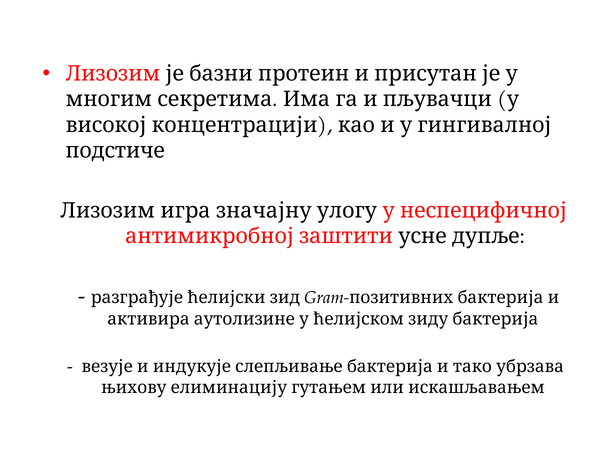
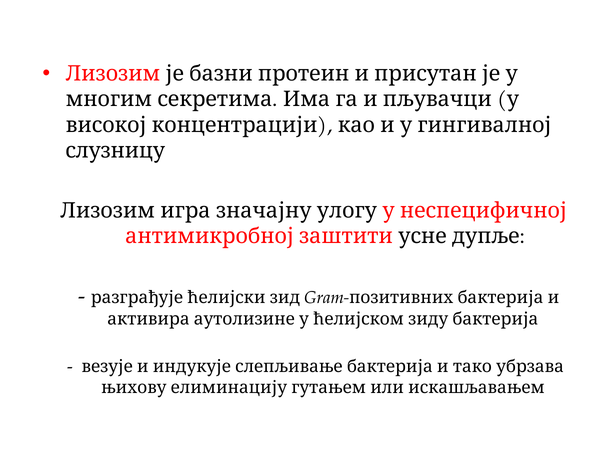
подстиче: подстиче -> слузницу (115, 151)
